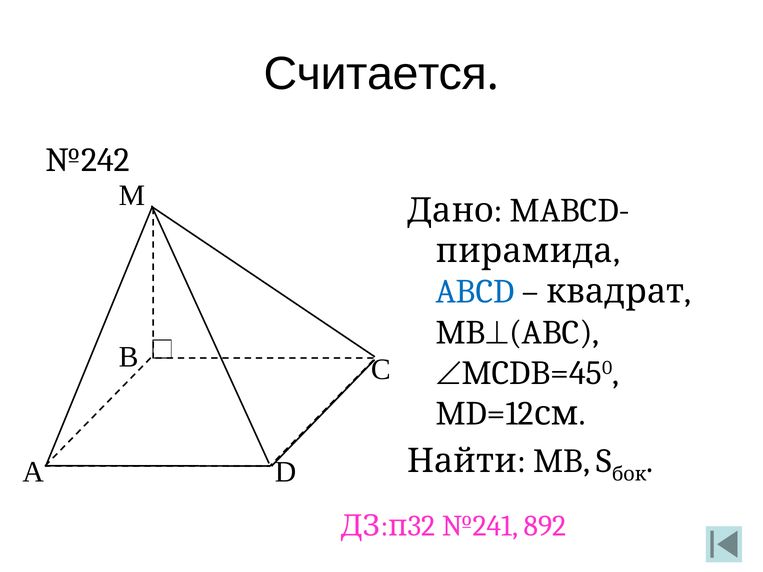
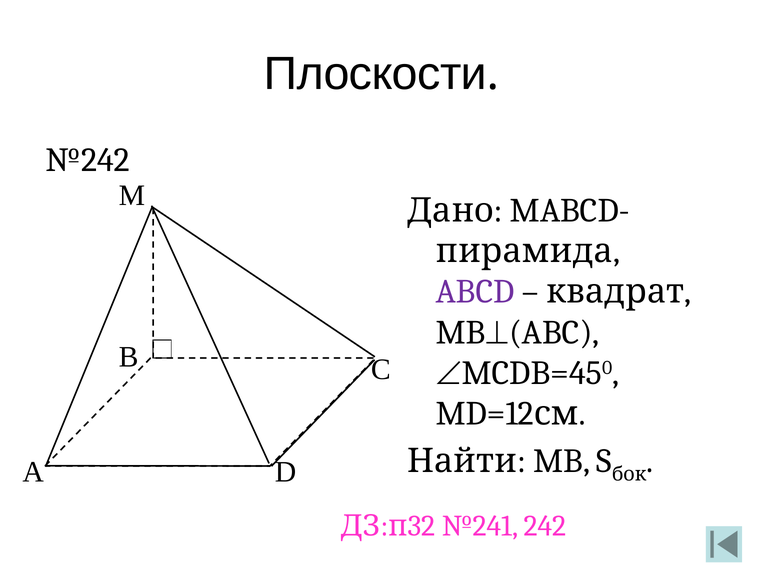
Считается: Считается -> Плоскости (375, 74)
ABCD colour: blue -> purple (475, 292)
892: 892 -> 242 (545, 526)
